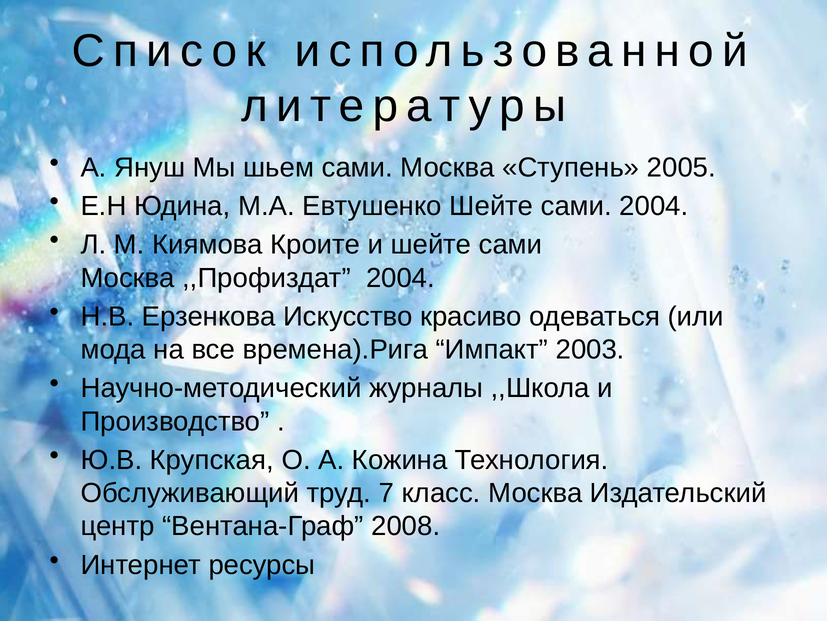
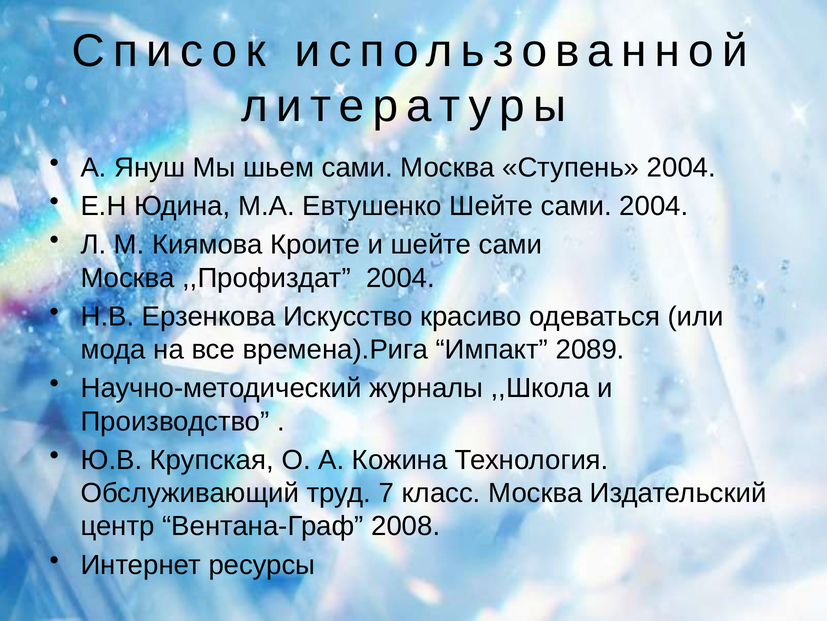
Ступень 2005: 2005 -> 2004 (681, 167)
2003: 2003 -> 2089 (590, 349)
